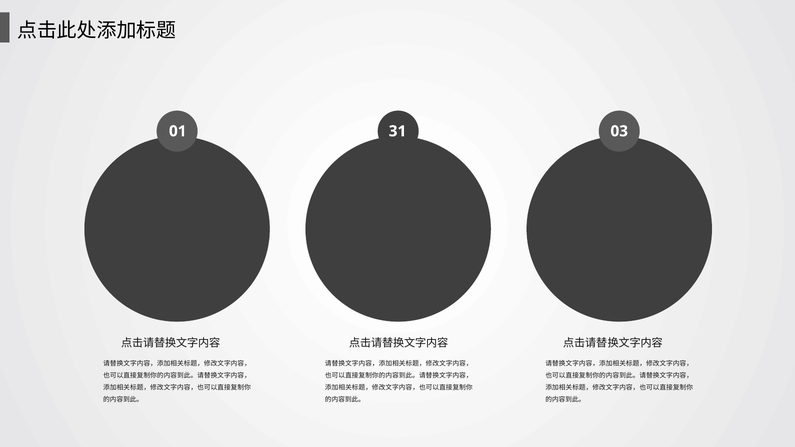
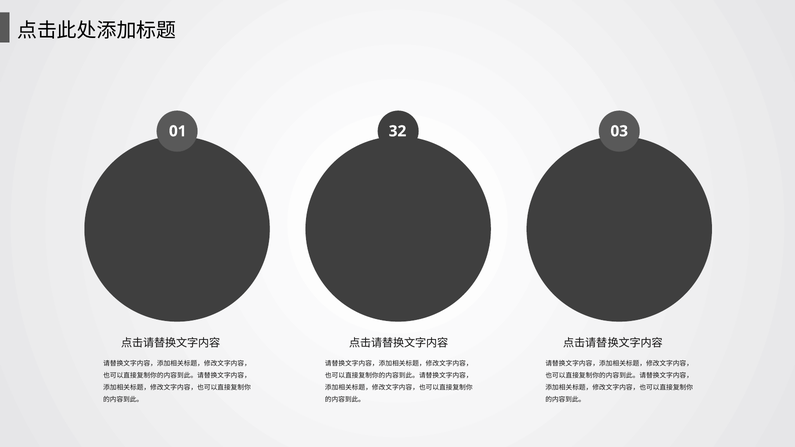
31: 31 -> 32 (398, 131)
